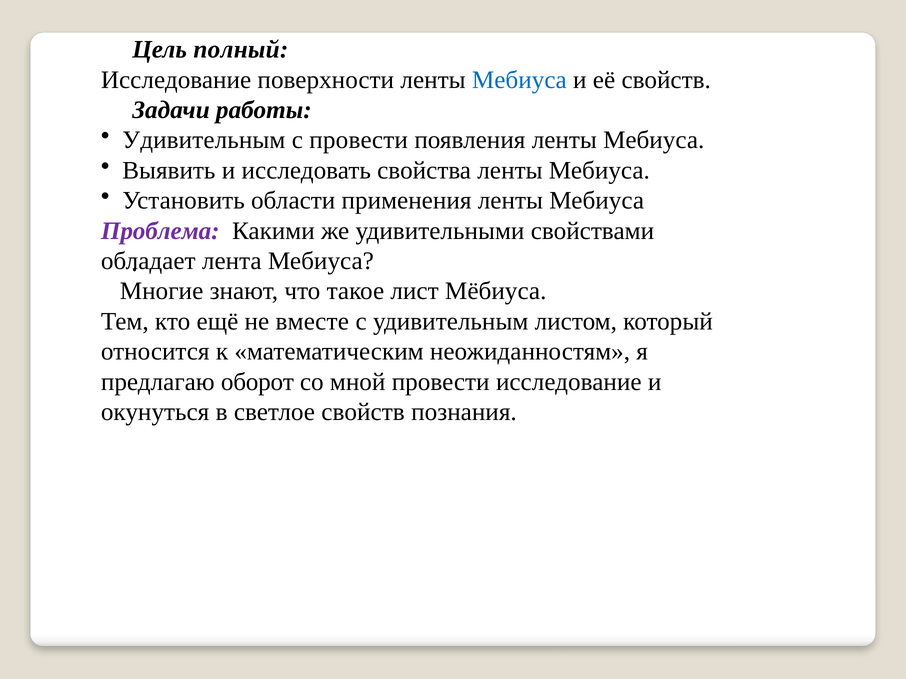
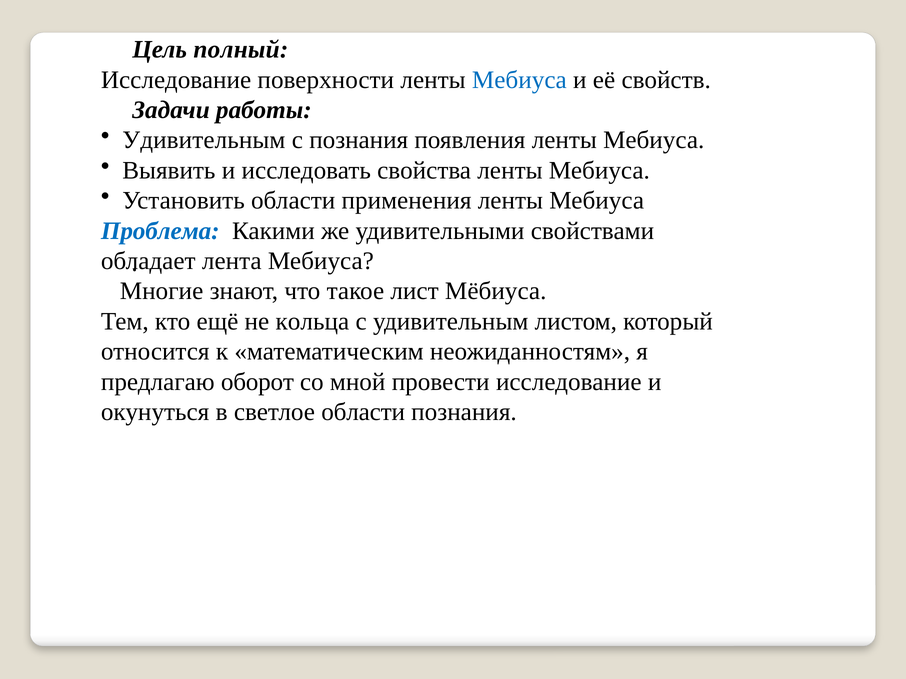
с провести: провести -> познания (359, 140)
Проблема colour: purple -> blue (160, 231)
вместе: вместе -> кольца (312, 322)
светлое свойств: свойств -> области (363, 412)
